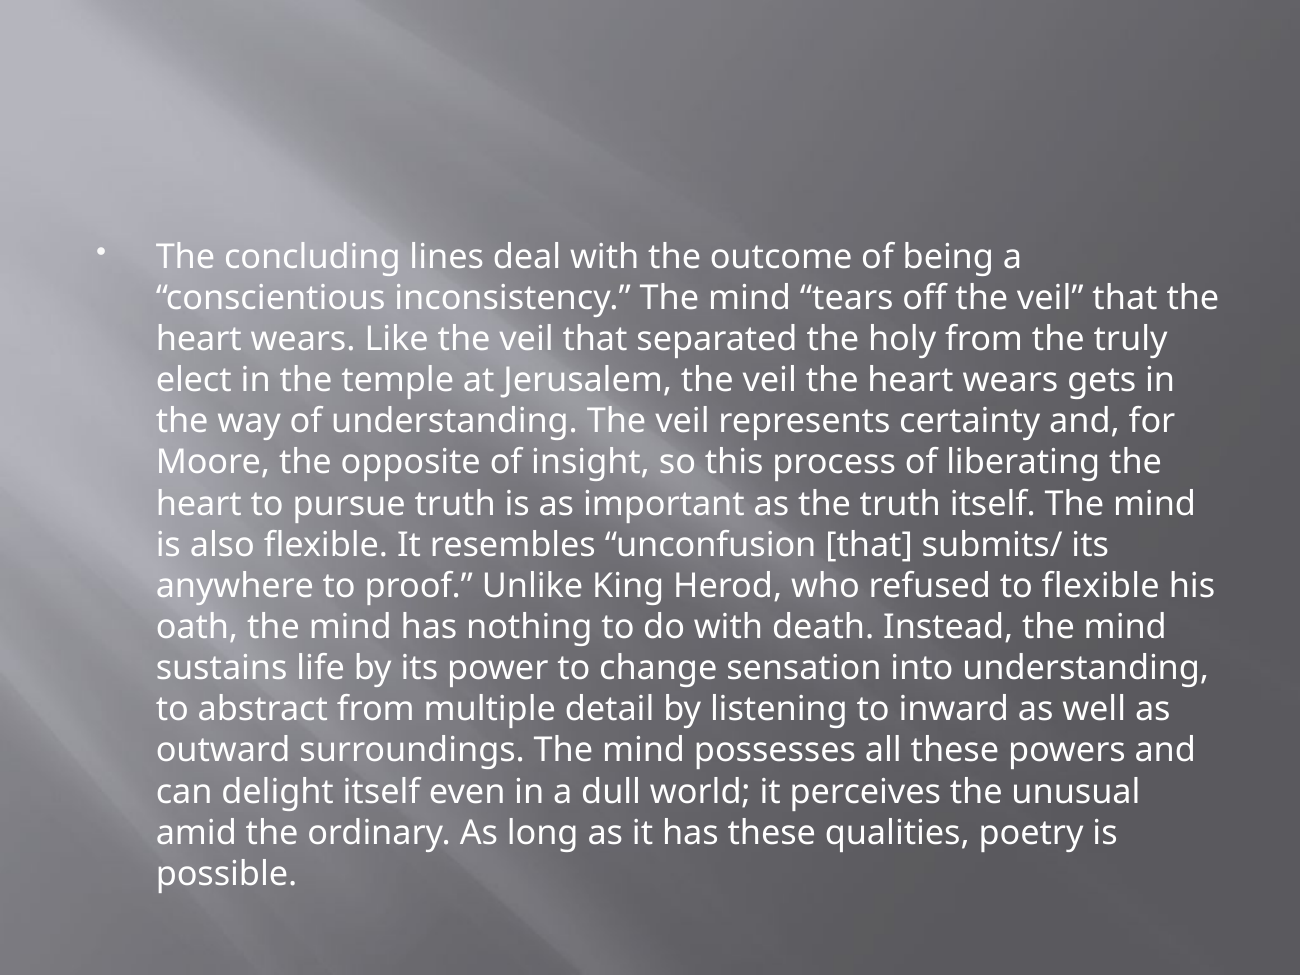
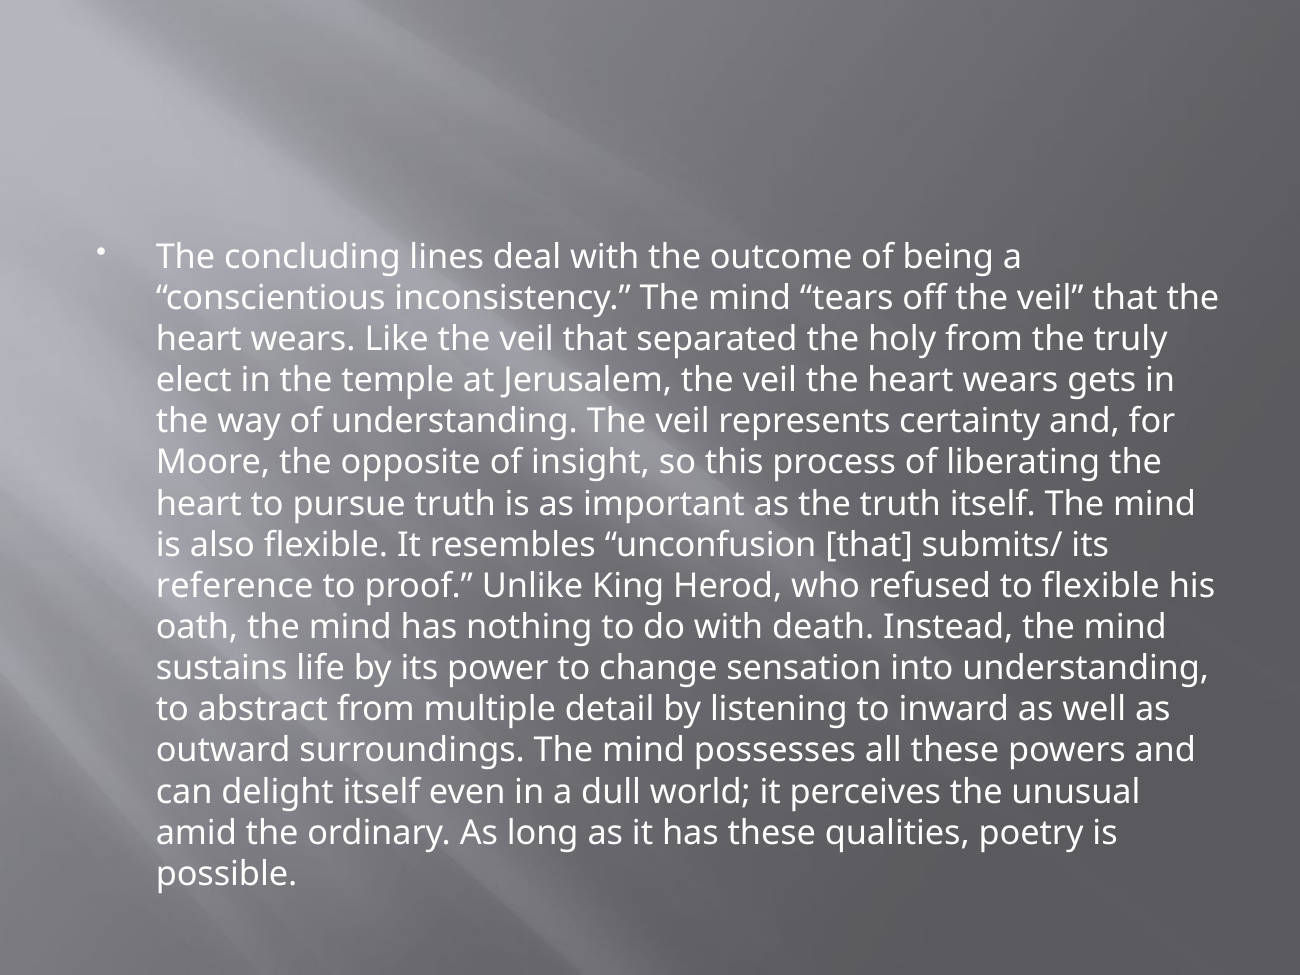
anywhere: anywhere -> reference (235, 586)
